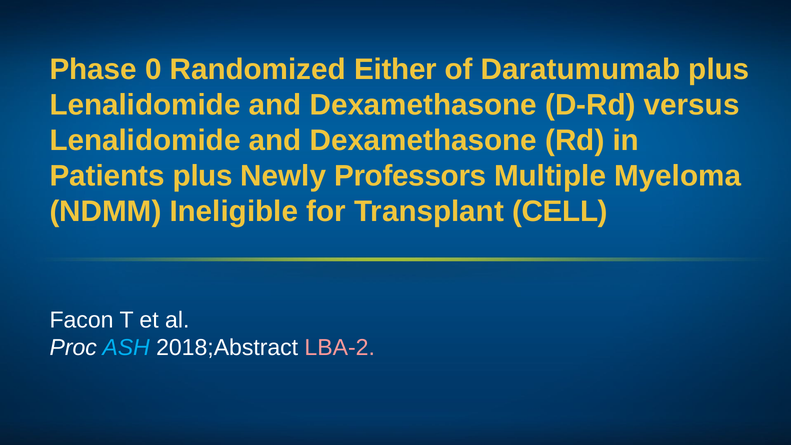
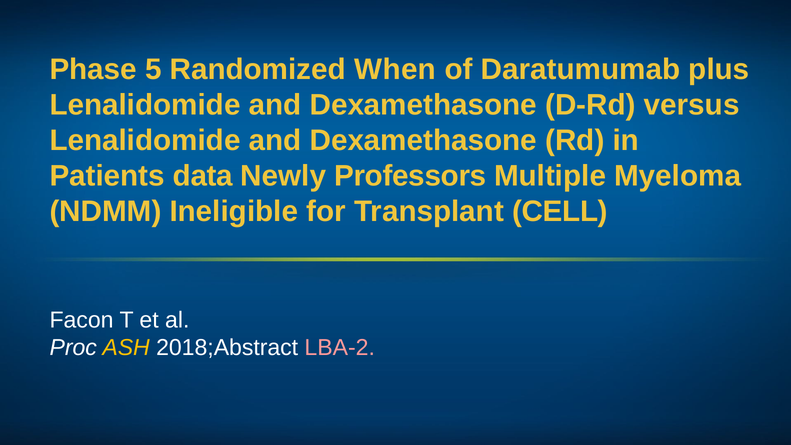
0: 0 -> 5 (153, 69)
Either: Either -> When (395, 69)
Patients plus: plus -> data (203, 176)
ASH colour: light blue -> yellow (126, 348)
